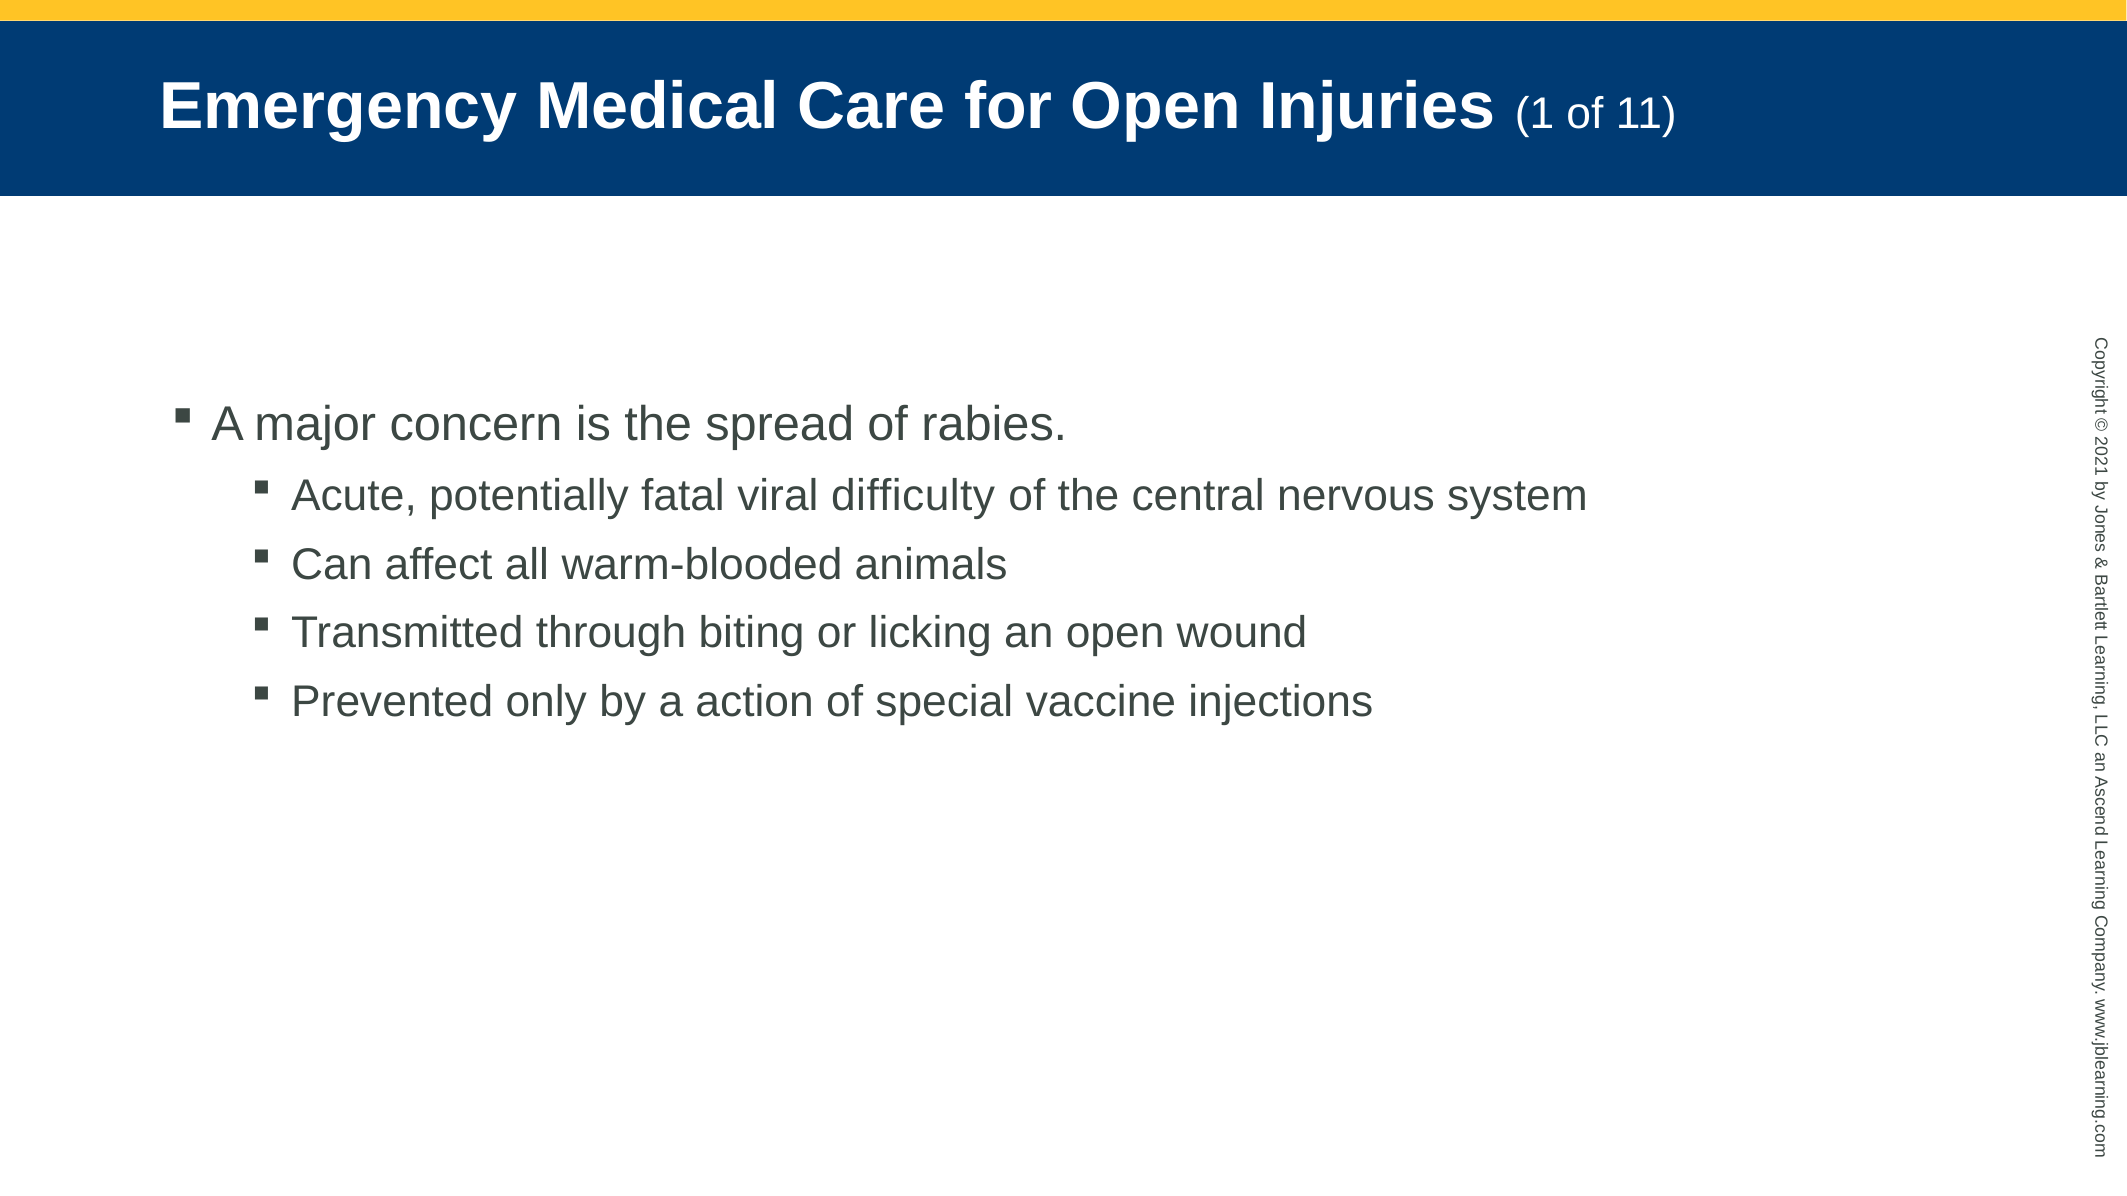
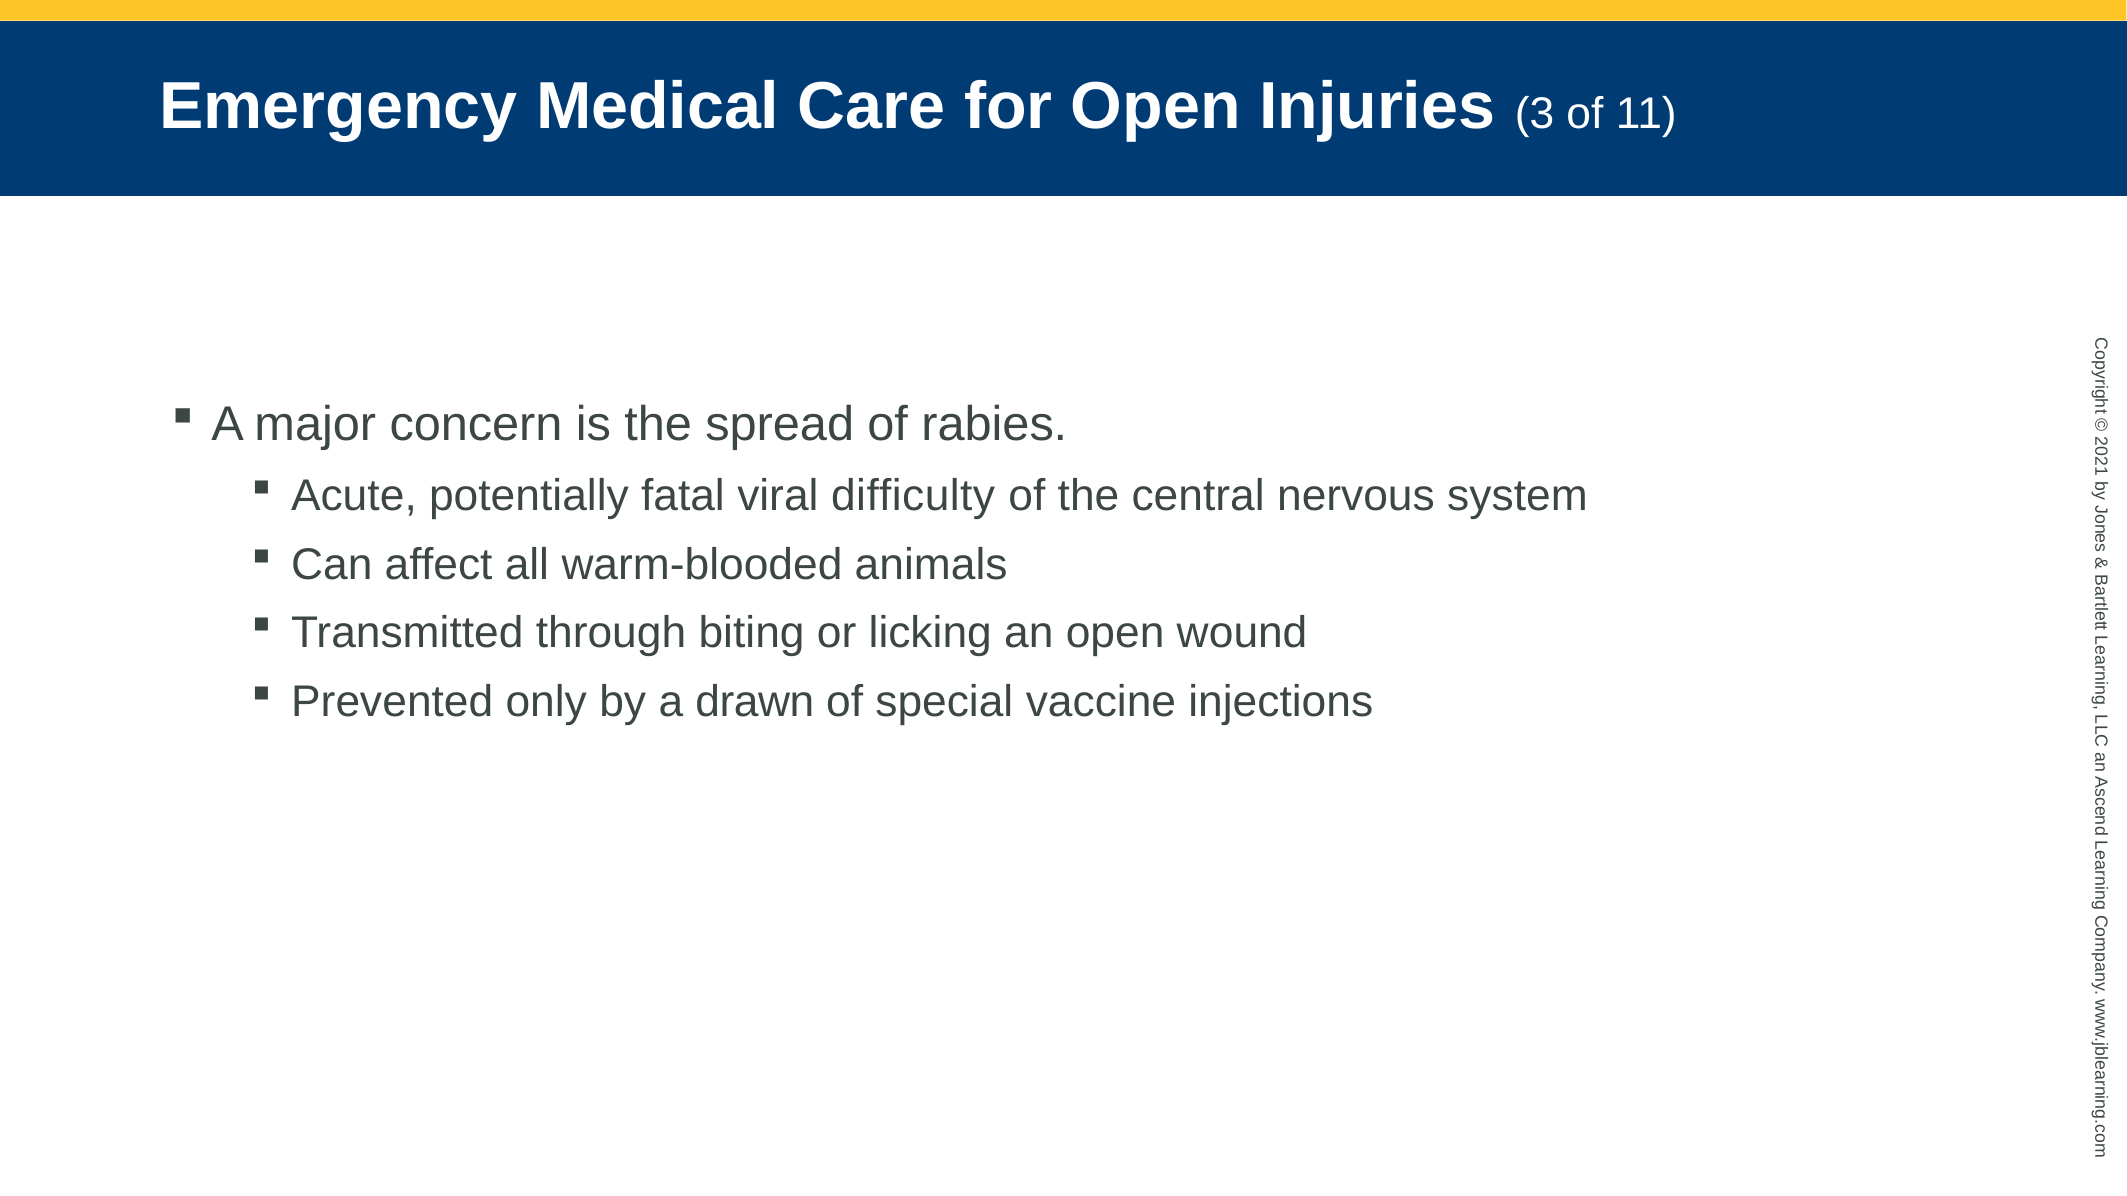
Injuries 1: 1 -> 3 (1535, 114)
action: action -> drawn (755, 702)
